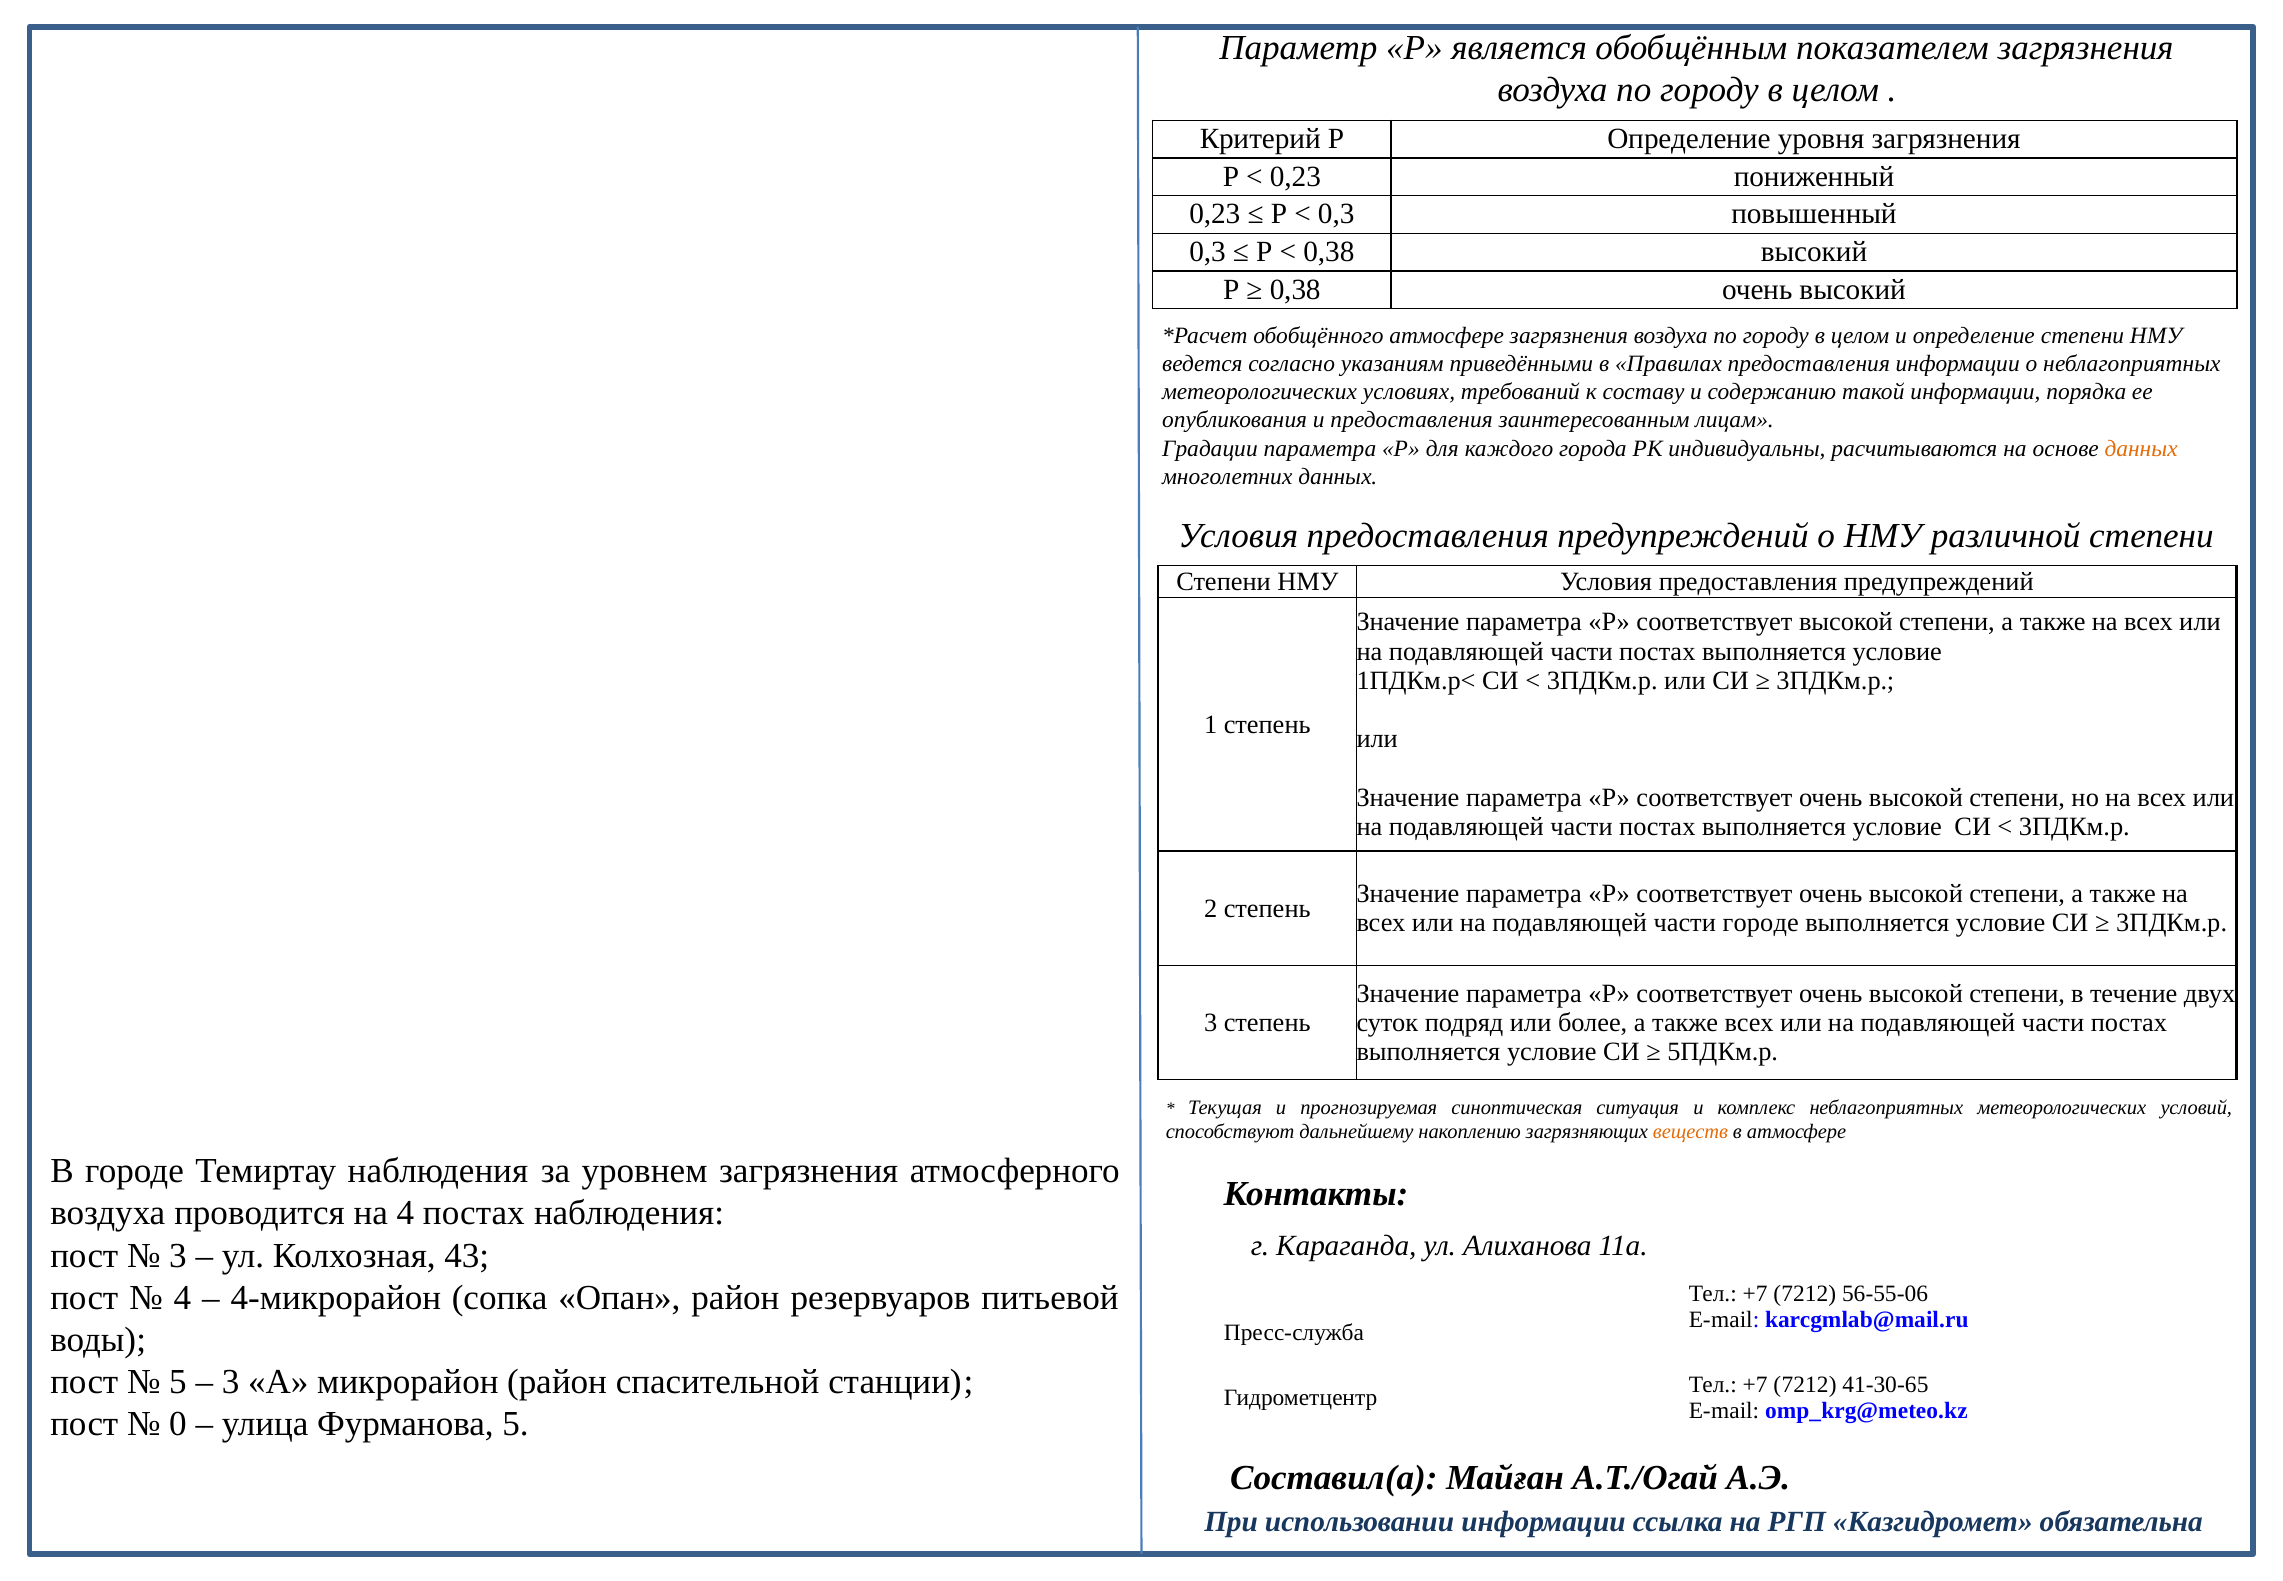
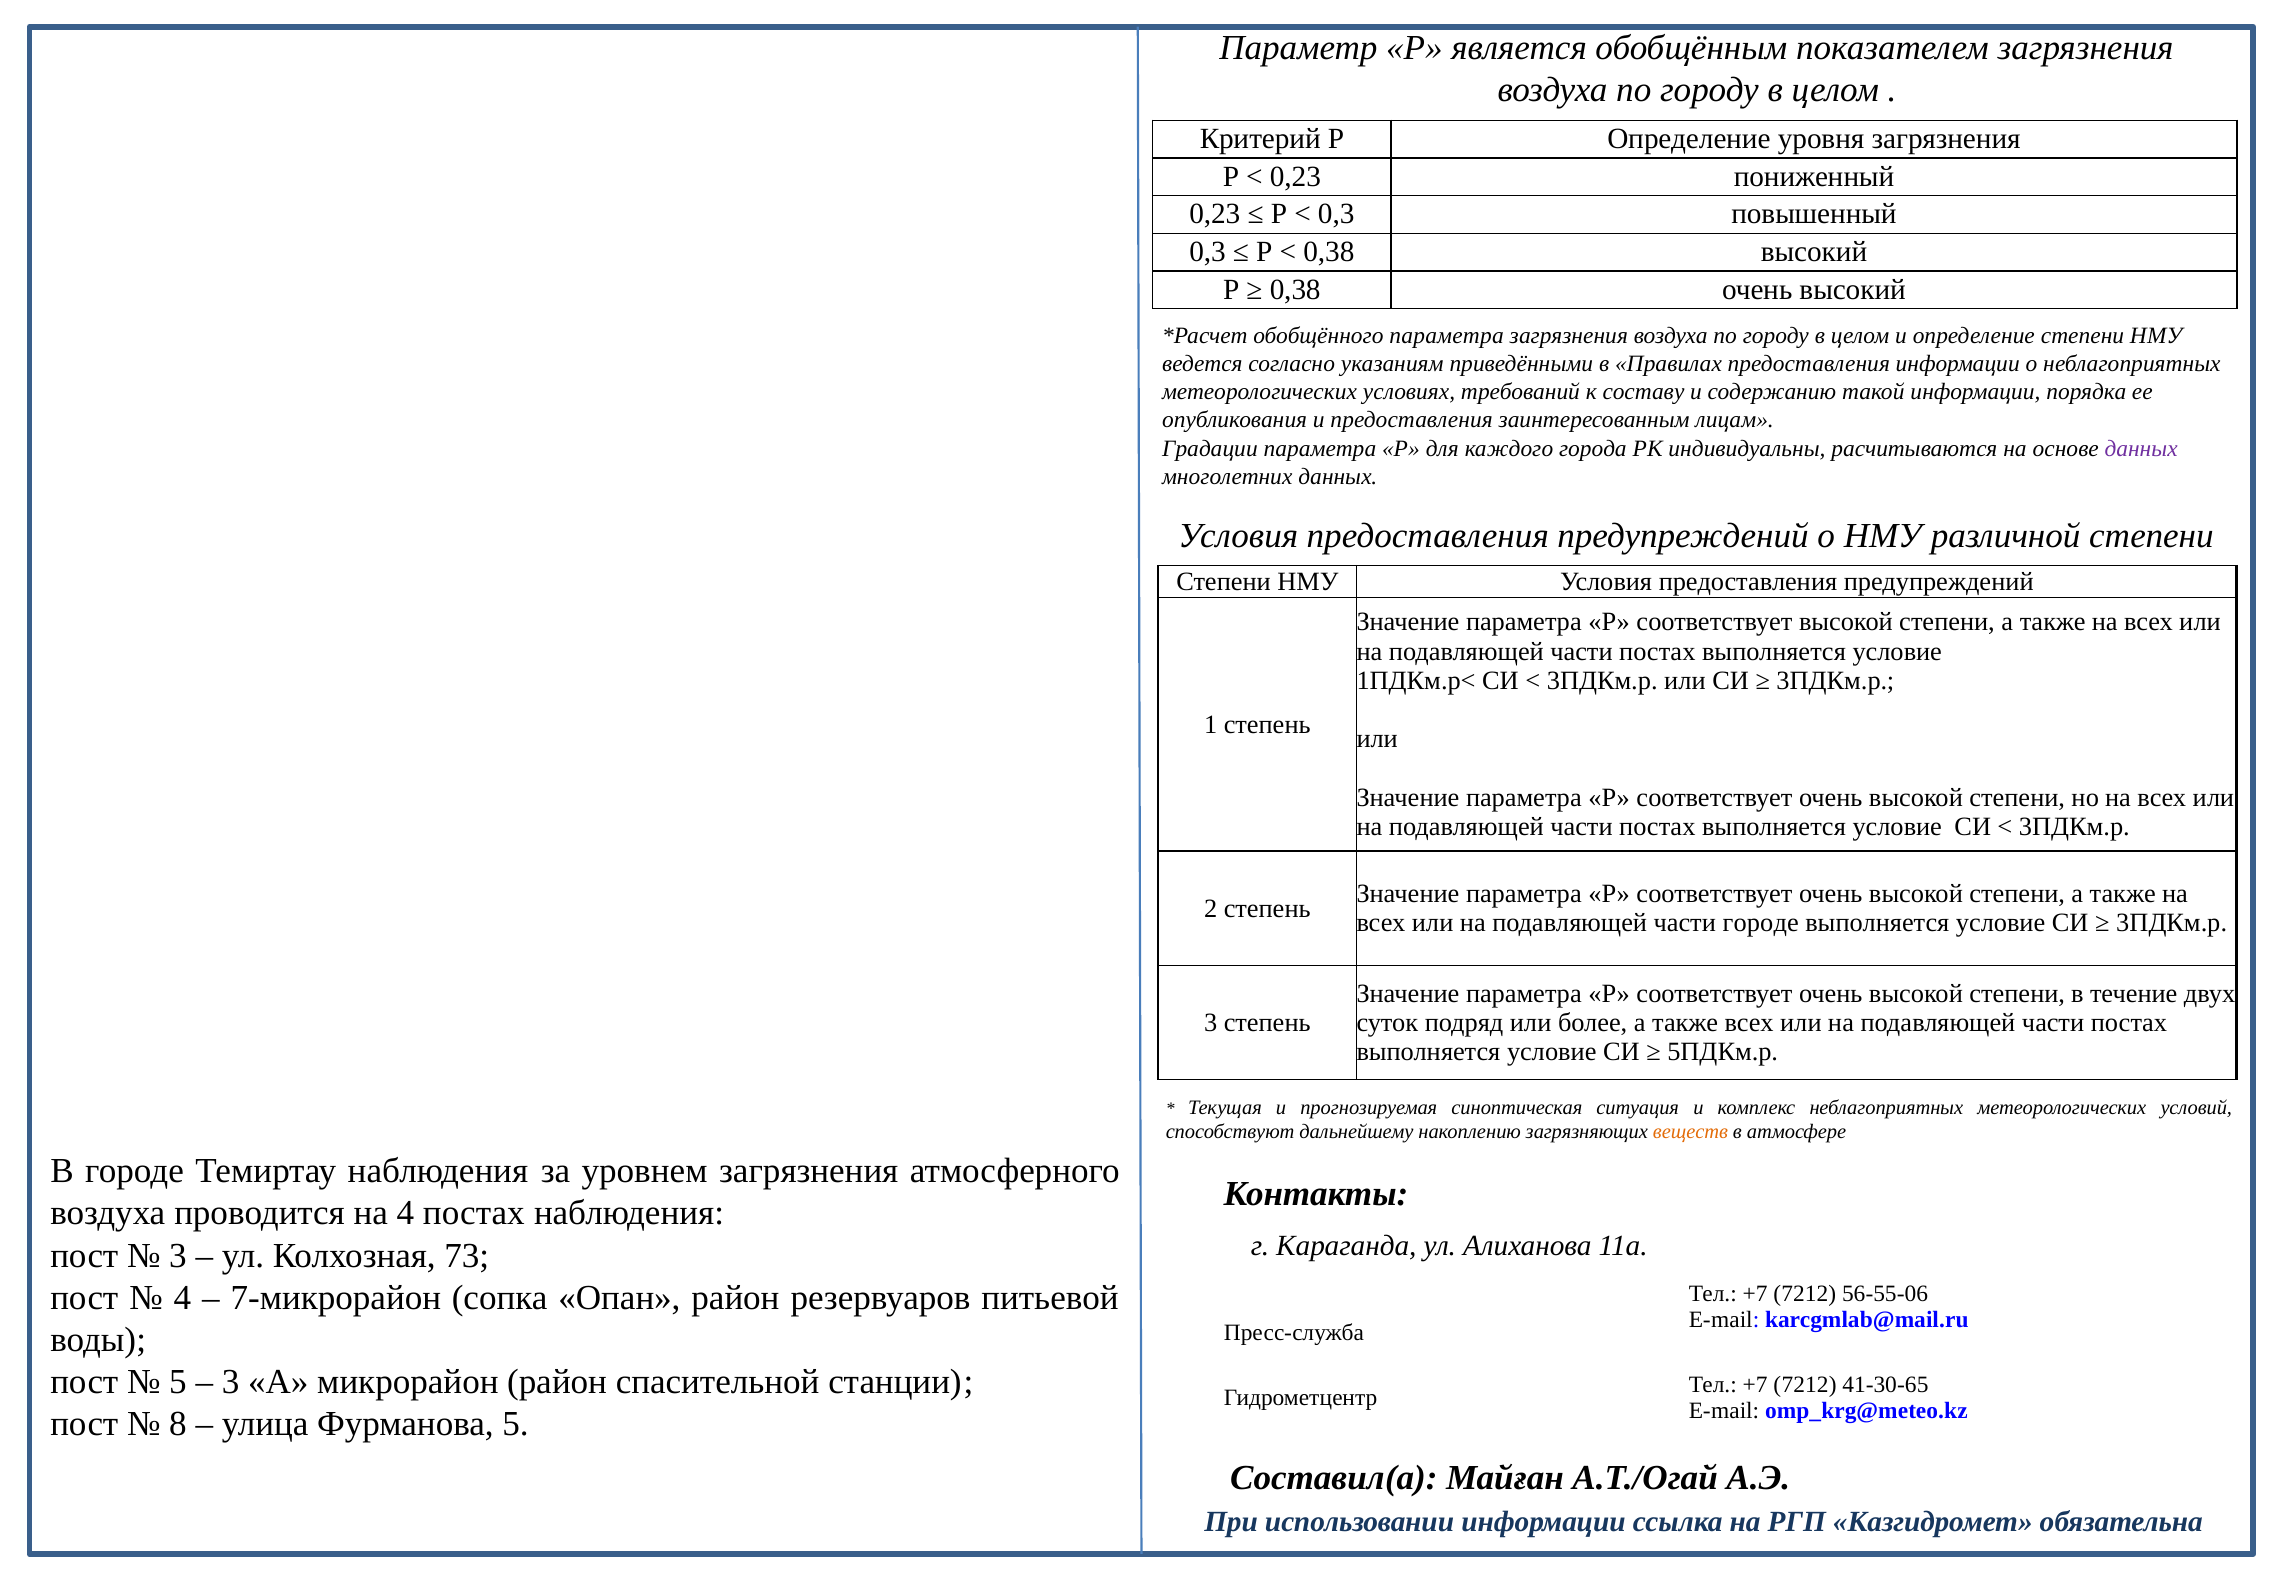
обобщённого атмосфере: атмосфере -> параметра (1447, 336)
данных colour: orange -> purple (2141, 448)
43: 43 -> 73 (467, 1255)
4-микрорайон: 4-микрорайон -> 7-микрорайон (336, 1297)
0: 0 -> 8 (178, 1424)
